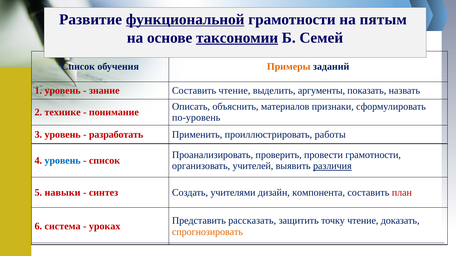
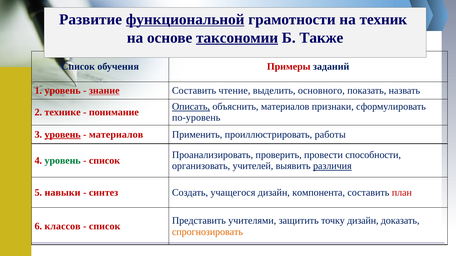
пятым: пятым -> техник (383, 19)
Семей: Семей -> Также (321, 38)
Примеры colour: orange -> red (289, 67)
знание underline: none -> present (104, 91)
аргументы: аргументы -> основного (321, 91)
Описать underline: none -> present (191, 107)
уровень underline: none -> present (63, 135)
разработать: разработать -> материалов (116, 135)
провести грамотности: грамотности -> способности (373, 155)
уровень colour: blue -> green (63, 161)
учителями: учителями -> учащегося (233, 193)
рассказать: рассказать -> учителями (252, 221)
точку чтение: чтение -> дизайн (363, 221)
система: система -> классов (63, 227)
уроках: уроках -> список (105, 227)
